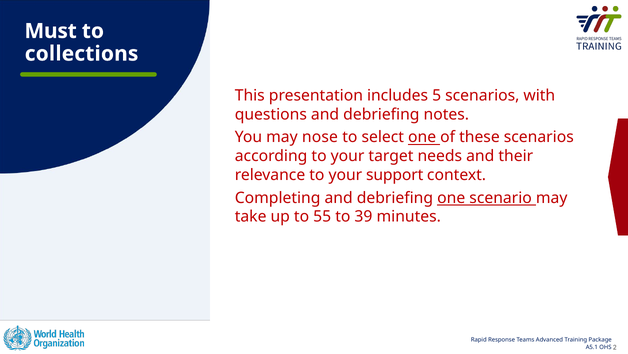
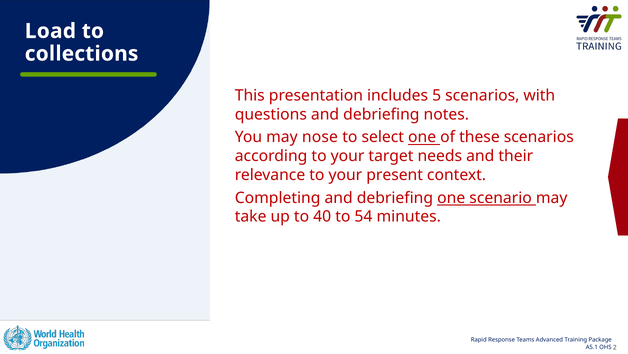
Must: Must -> Load (50, 31)
support: support -> present (395, 175)
55: 55 -> 40 (322, 216)
39: 39 -> 54 (363, 216)
